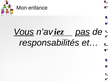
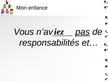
Vous underline: present -> none (24, 32)
